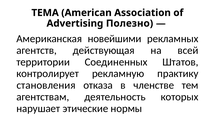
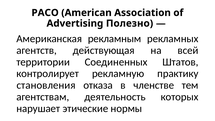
ТЕМА: ТЕМА -> РАСО (45, 13)
новейшими: новейшими -> рекламным (115, 39)
